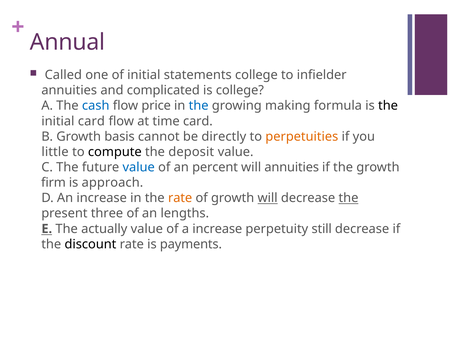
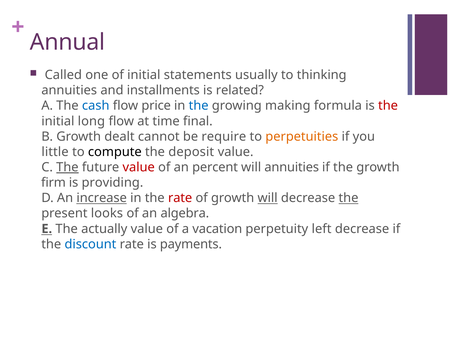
statements college: college -> usually (256, 75)
infielder: infielder -> thinking (322, 75)
complicated: complicated -> installments (163, 90)
is college: college -> related (240, 90)
the colour: black -> red (388, 106)
initial card: card -> long (91, 121)
time card: card -> final (198, 121)
basis: basis -> dealt (119, 137)
directly: directly -> require (224, 137)
The underline: none -> present (67, 168)
value colour: blue -> red (139, 168)
approach: approach -> providing (112, 183)
increase underline: none -> present (102, 198)
rate colour: orange -> red (180, 198)
three: three -> looks (107, 214)
lengths: lengths -> algebra (185, 214)
a increase: increase -> vacation (217, 229)
still: still -> left (322, 229)
discount colour: black -> blue (90, 245)
